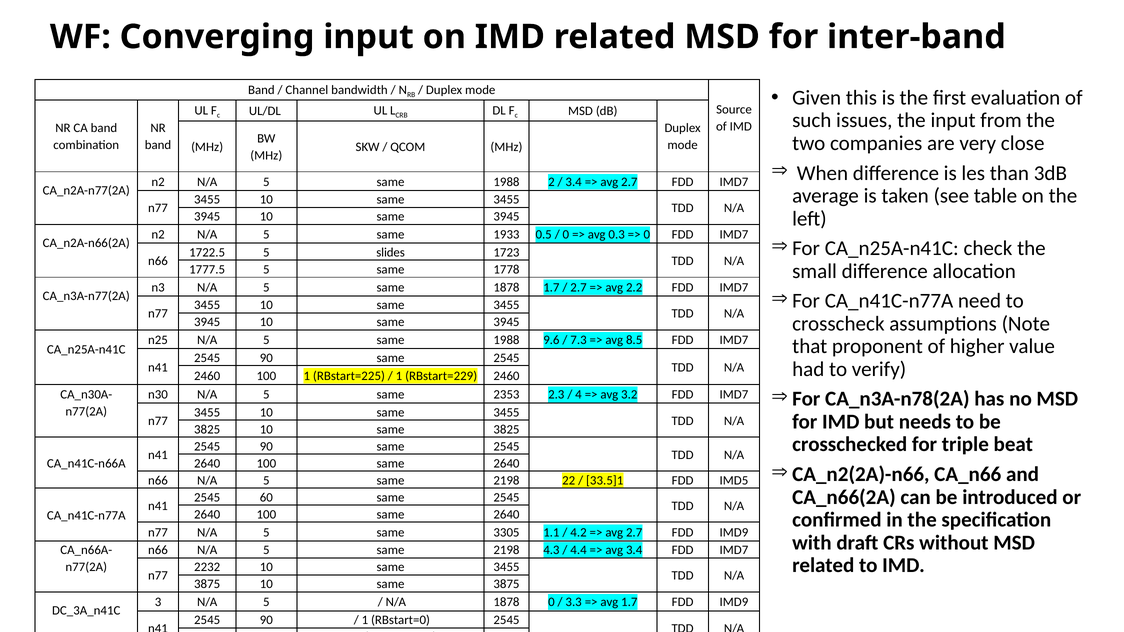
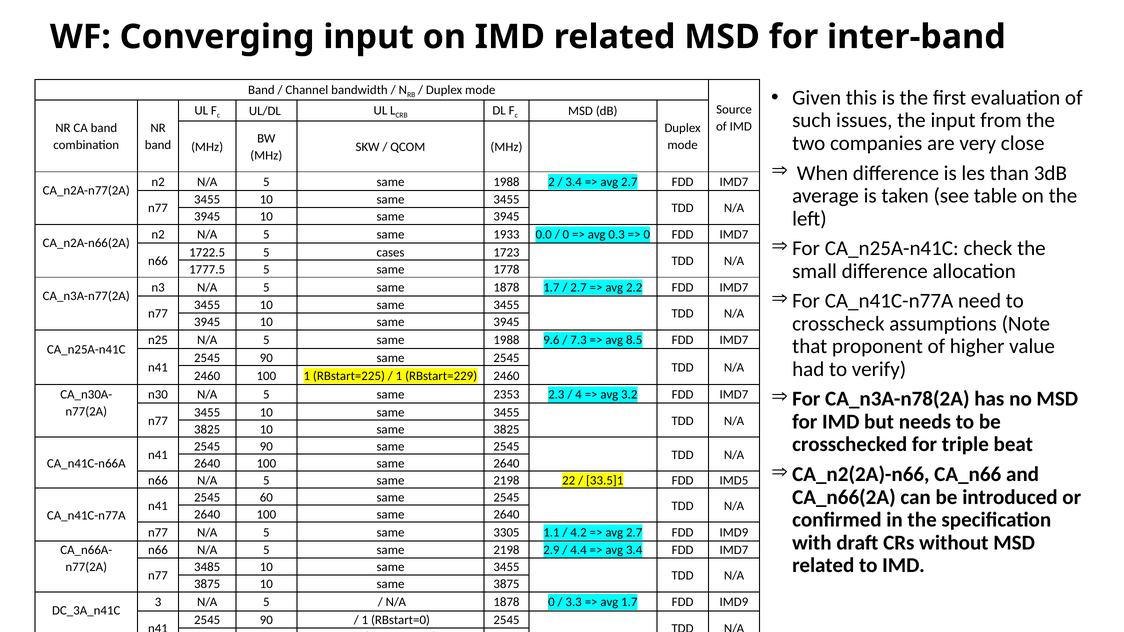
0.5: 0.5 -> 0.0 (544, 235)
slides: slides -> cases (391, 253)
4.3: 4.3 -> 2.9 (551, 550)
2232: 2232 -> 3485 (207, 567)
